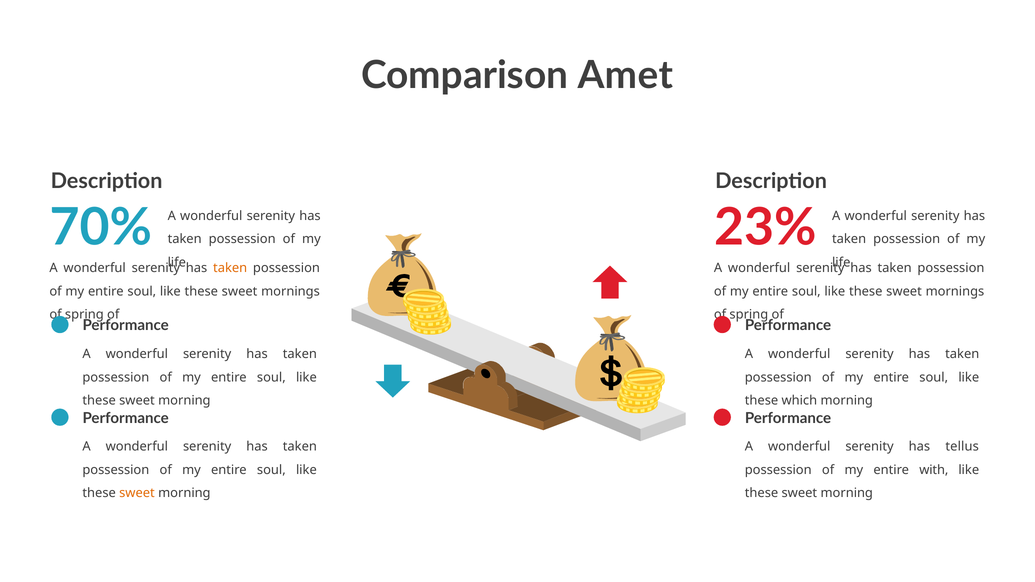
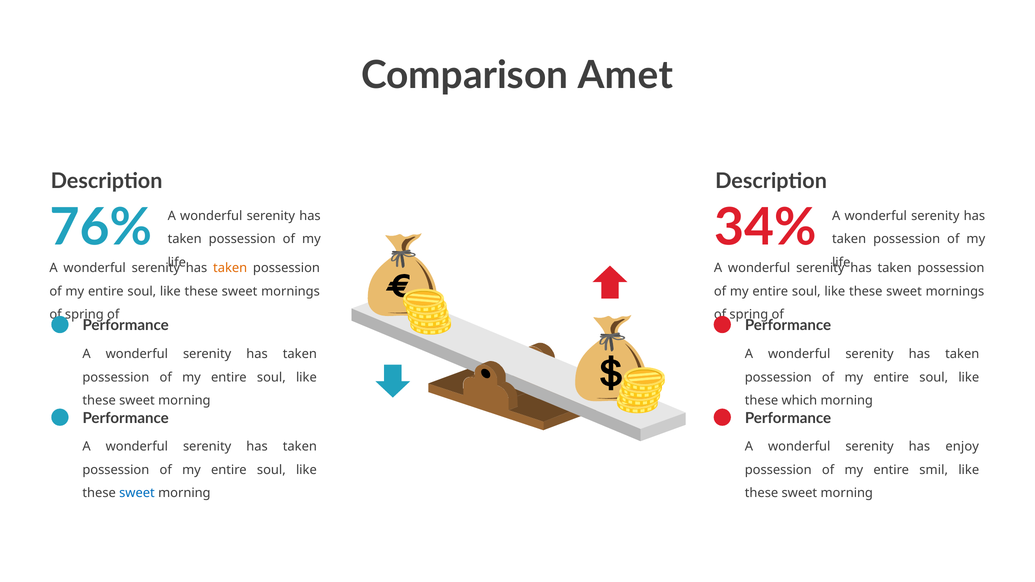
70%: 70% -> 76% (101, 228)
23%: 23% -> 34% (765, 228)
tellus: tellus -> enjoy (962, 447)
with: with -> smil (934, 470)
sweet colour: orange -> blue (137, 493)
